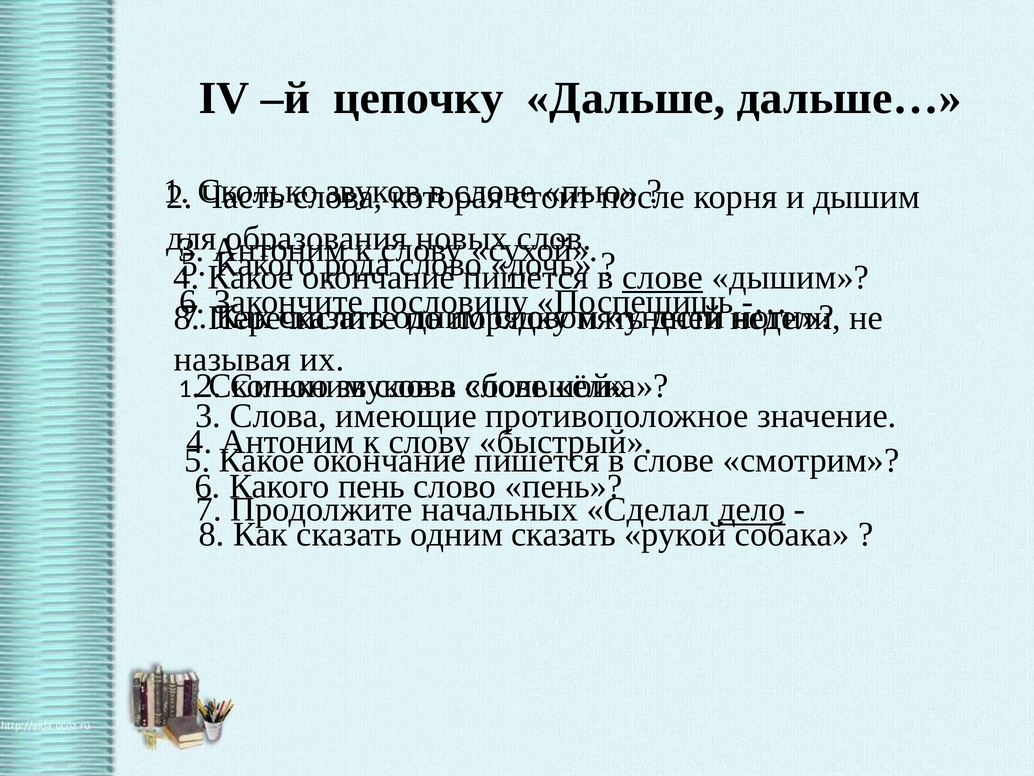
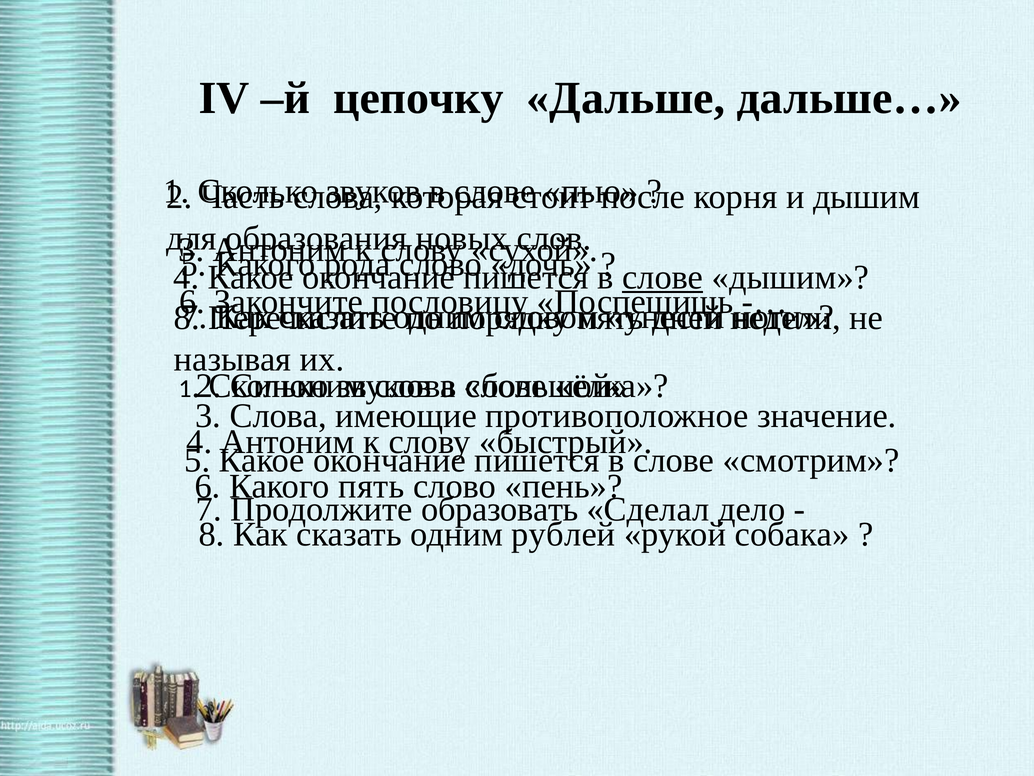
Какого пень: пень -> пять (371, 486)
начальных: начальных -> образовать (500, 509)
дело underline: present -> none (752, 509)
одним сказать: сказать -> рублей (563, 534)
